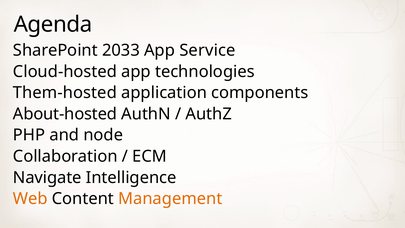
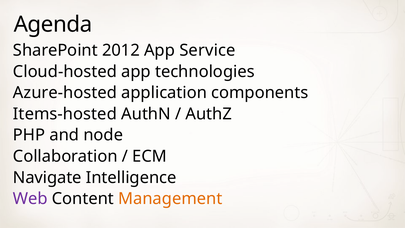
2033: 2033 -> 2012 (121, 50)
Them-hosted: Them-hosted -> Azure-hosted (65, 93)
About-hosted: About-hosted -> Items-hosted (65, 114)
Web colour: orange -> purple (30, 199)
